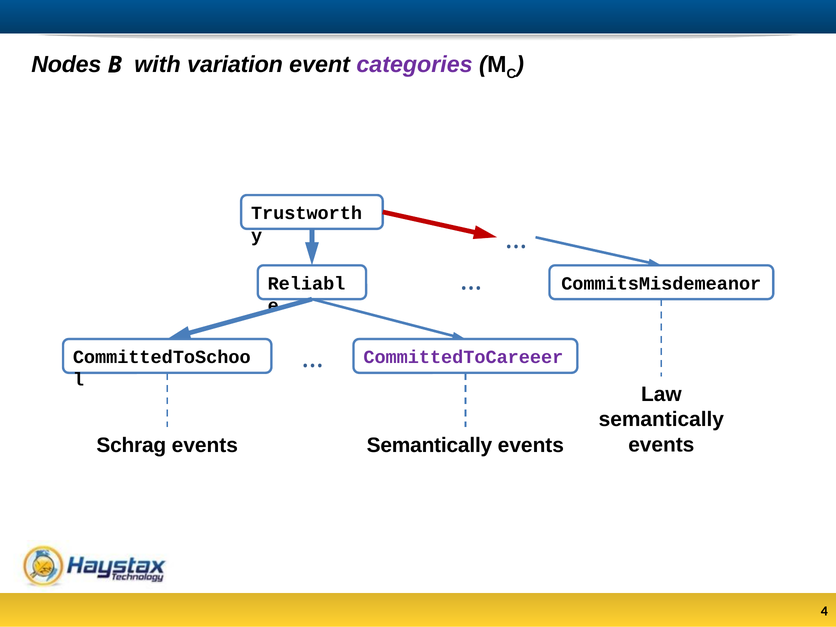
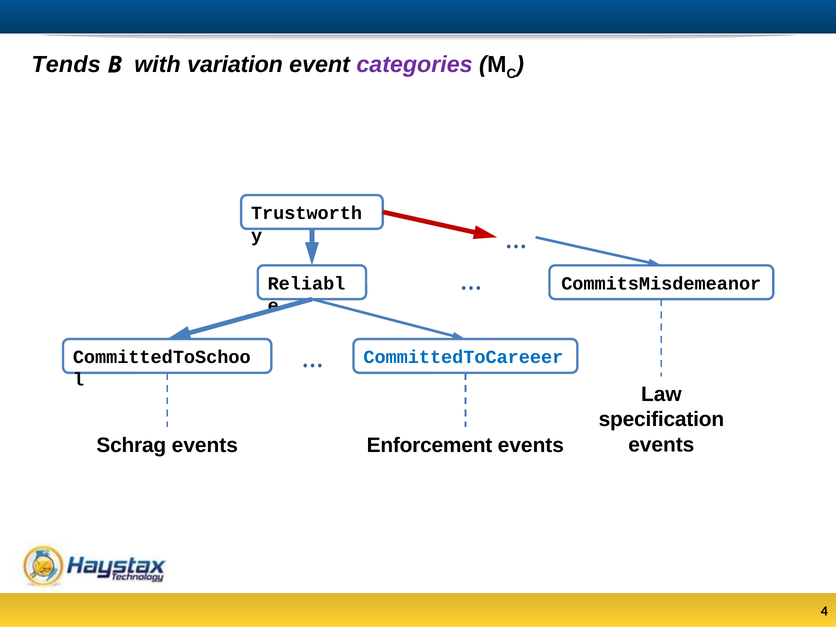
Nodes: Nodes -> Tends (66, 65)
CommittedToCareeer colour: purple -> blue (463, 357)
semantically: semantically -> specification (661, 420)
events Semantically: Semantically -> Enforcement (429, 445)
